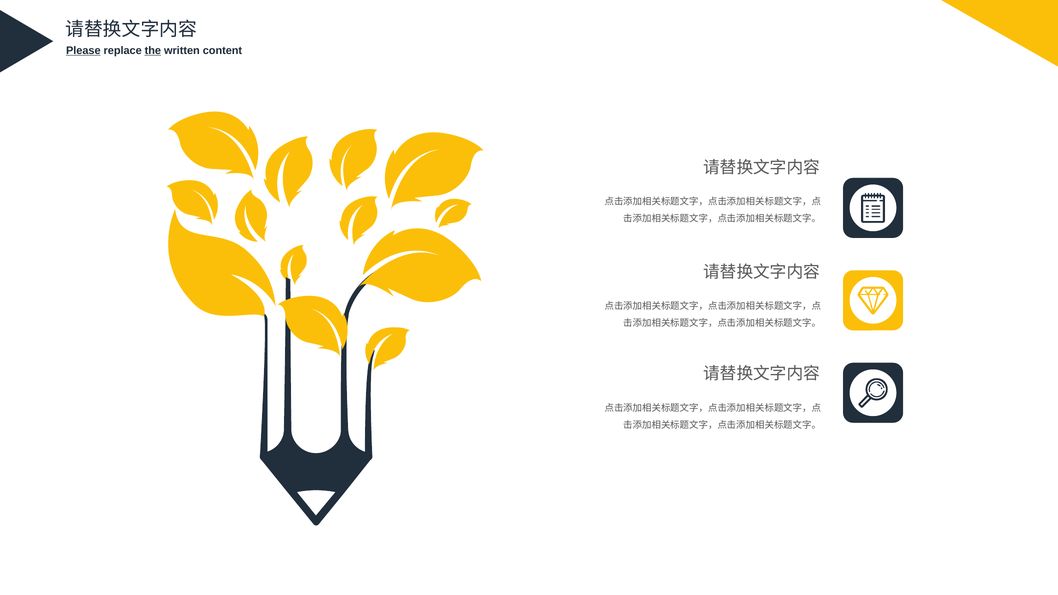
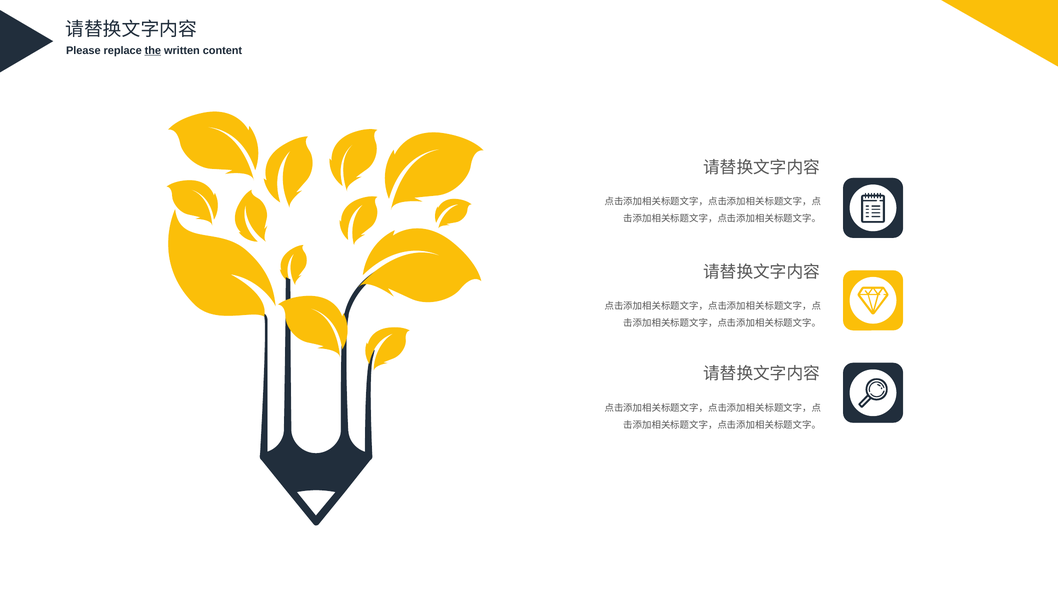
Please underline: present -> none (83, 51)
